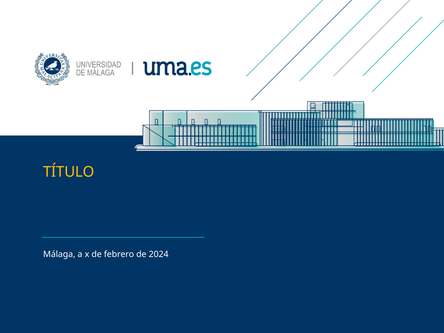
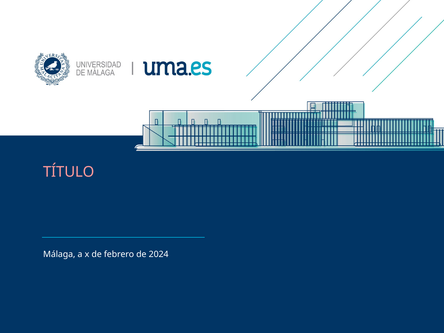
TÍTULO colour: yellow -> pink (69, 172)
